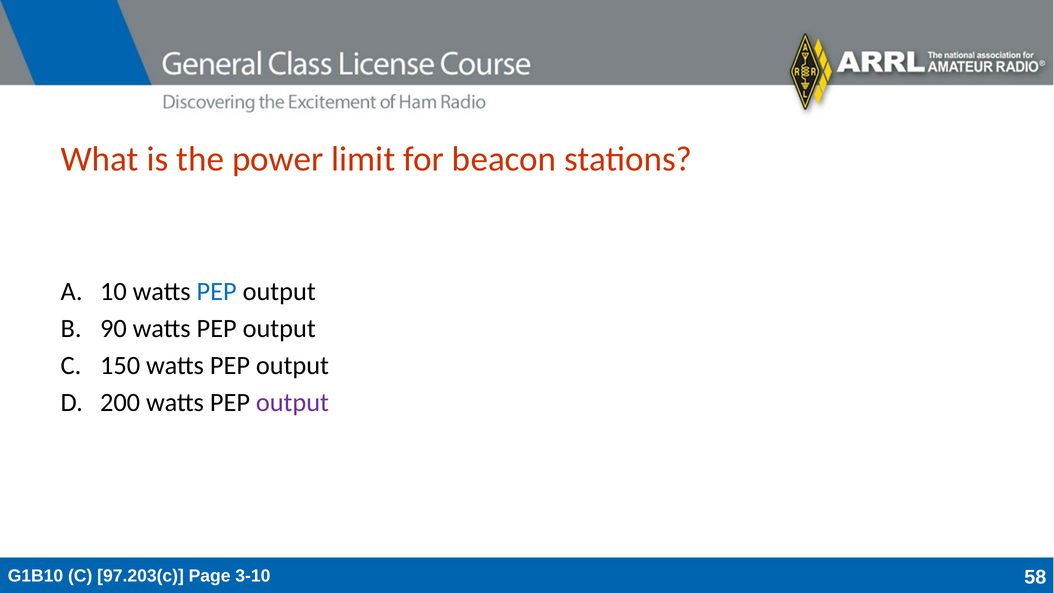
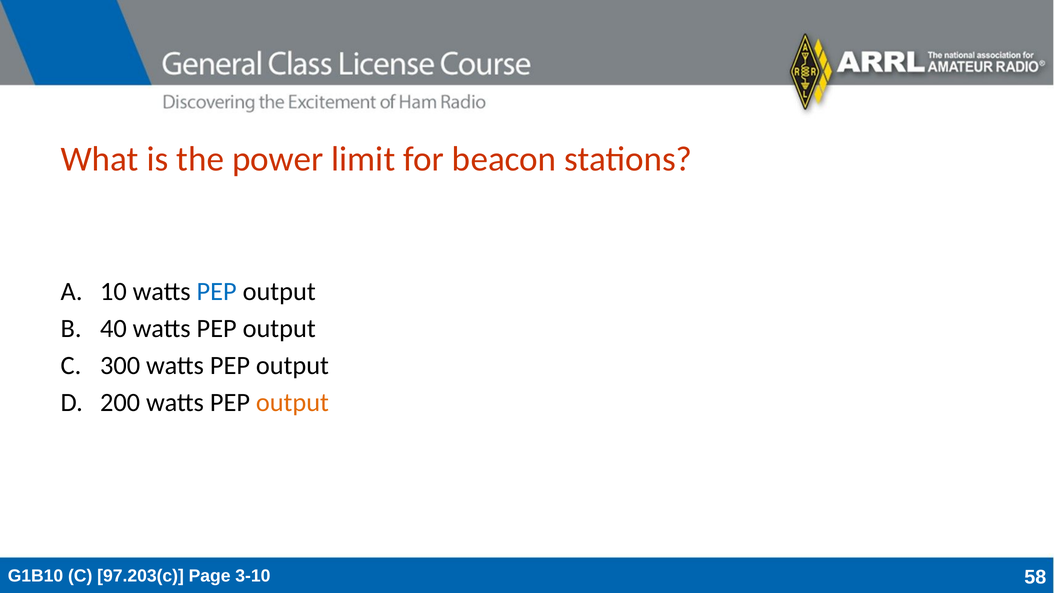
90: 90 -> 40 (113, 329)
150: 150 -> 300 (120, 365)
output colour: purple -> orange (292, 402)
